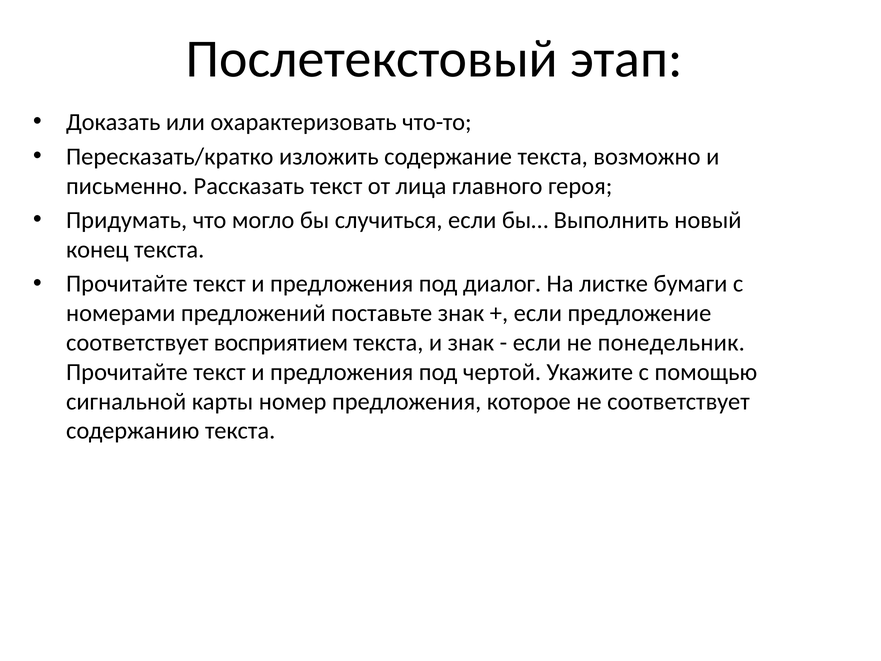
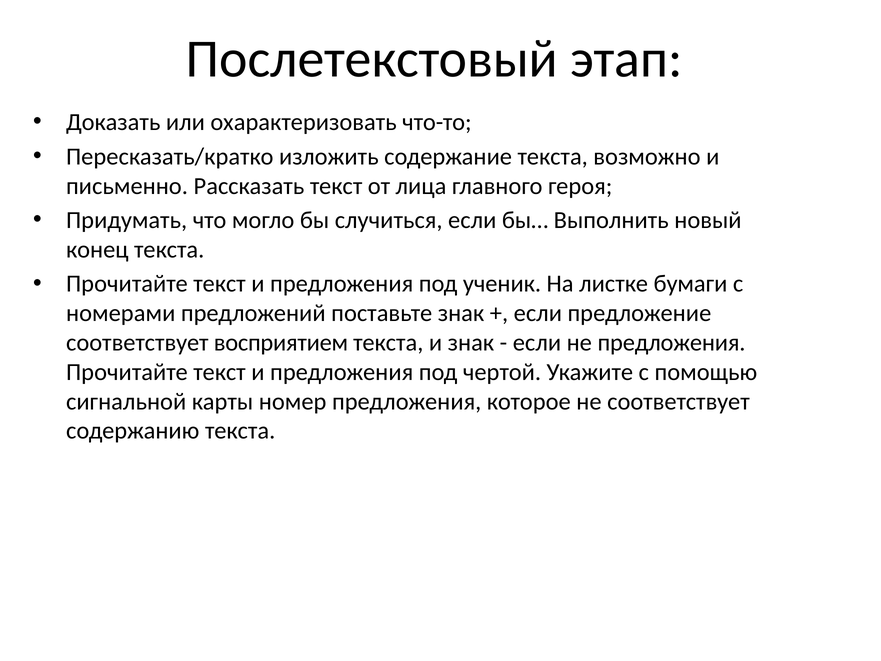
диалог: диалог -> ученик (502, 284)
не понедельник: понедельник -> предложения (672, 343)
